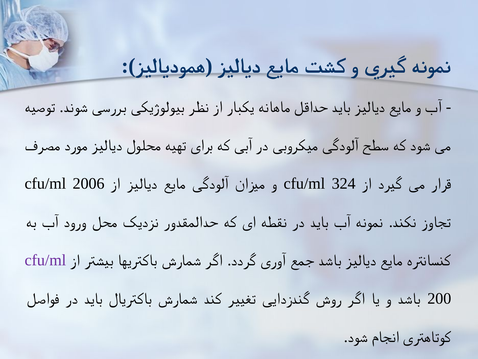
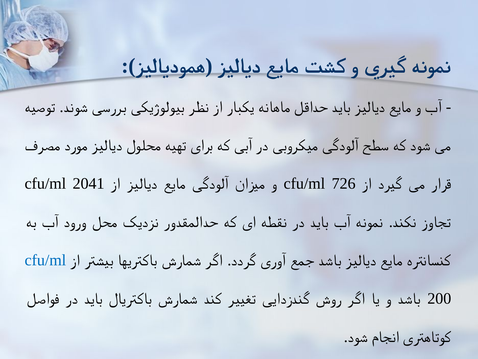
2006: 2006 -> 2041 (89, 183)
324: 324 -> 726 (344, 183)
cfu/ml colour: purple -> blue (45, 260)
